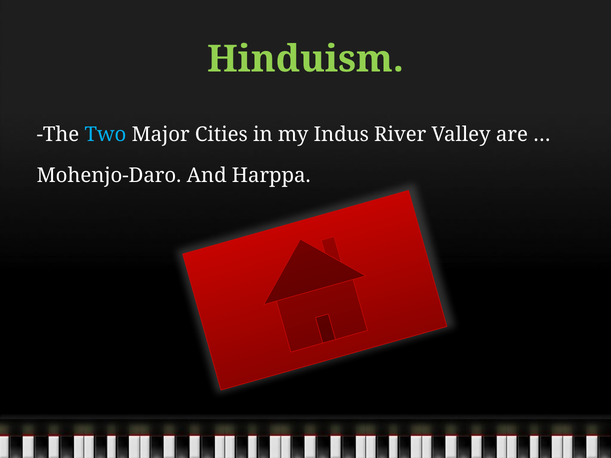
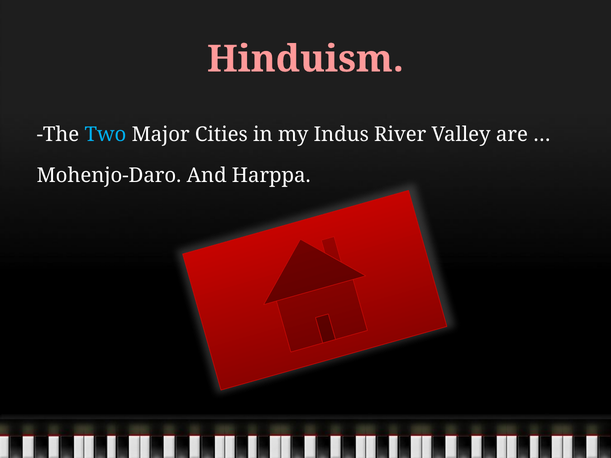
Hinduism colour: light green -> pink (305, 59)
